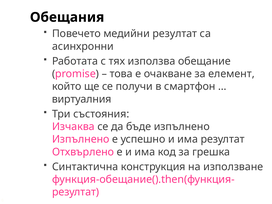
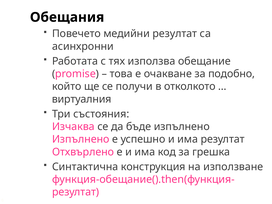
елемент: елемент -> подобно (232, 74)
смартфон: смартфон -> отколкото (190, 86)
